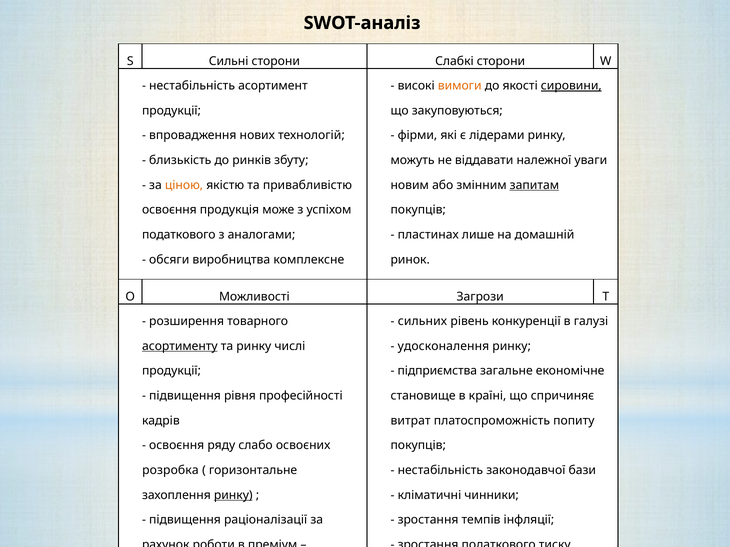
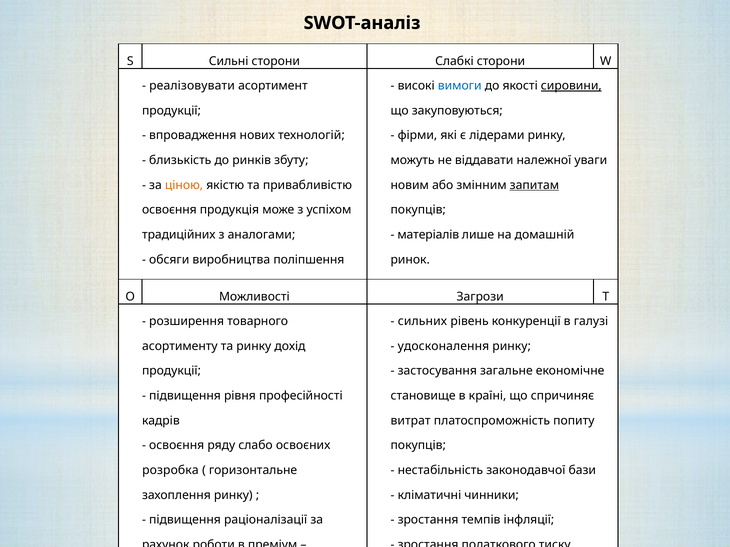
нестабільність: нестабільність -> реалізовувати (192, 86)
вимоги colour: orange -> blue (460, 86)
податкового: податкового -> традиційних (179, 235)
пластинах: пластинах -> матеріалів (428, 235)
комплексне: комплексне -> поліпшення (309, 260)
асортименту underline: present -> none (180, 346)
числі: числі -> дохід (290, 346)
підприємства: підприємства -> застосування (437, 371)
ринку underline: present -> none (233, 495)
